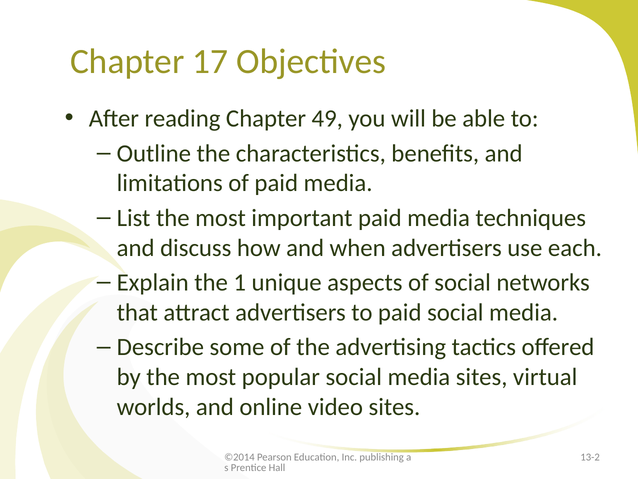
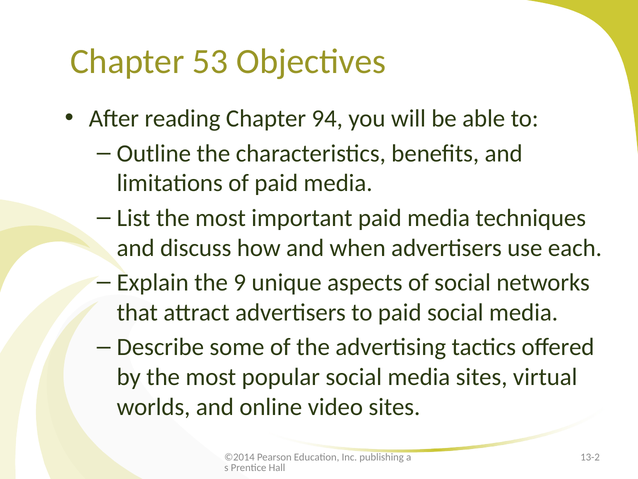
17: 17 -> 53 (210, 61)
49: 49 -> 94 (327, 118)
1: 1 -> 9 (240, 282)
